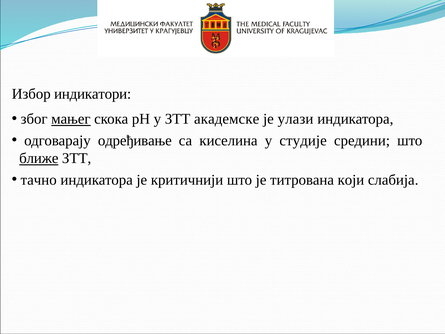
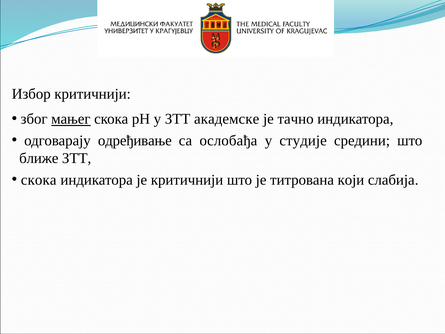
Избор индикатори: индикатори -> критичнији (93, 94)
улази: улази -> тачно (296, 119)
киселина: киселина -> ослобађа (228, 140)
ближе underline: present -> none (39, 158)
тачно: тачно -> скока (39, 180)
